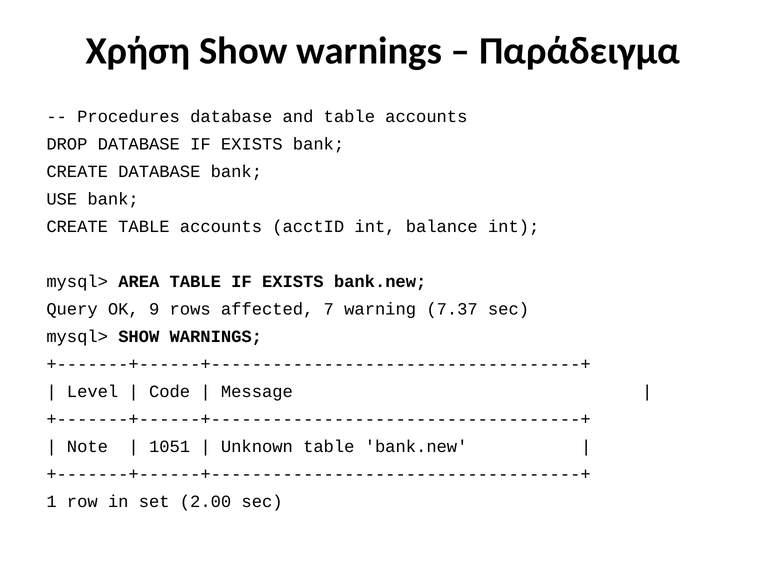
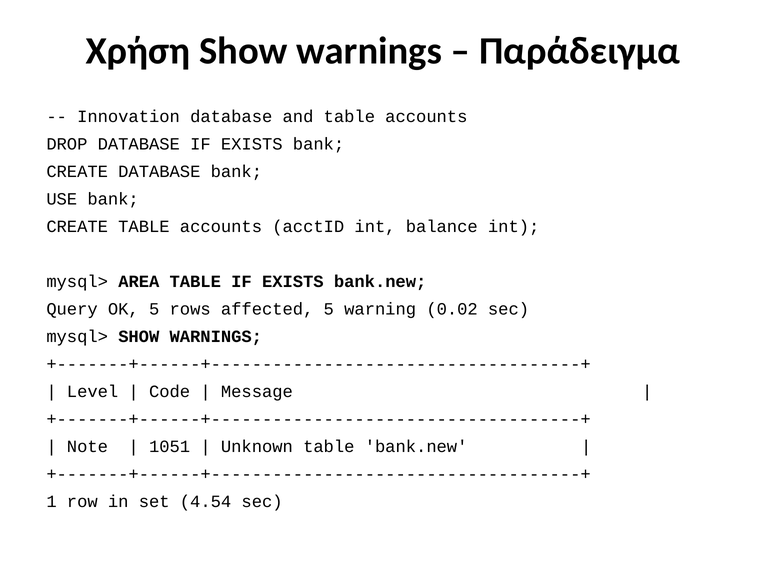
Procedures: Procedures -> Innovation (129, 117)
OK 9: 9 -> 5 (154, 309)
affected 7: 7 -> 5 (329, 309)
7.37: 7.37 -> 0.02 (452, 309)
2.00: 2.00 -> 4.54 (206, 501)
